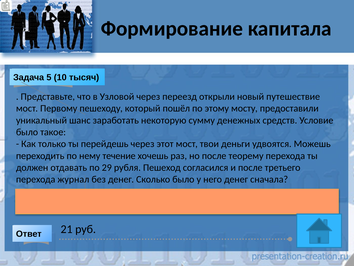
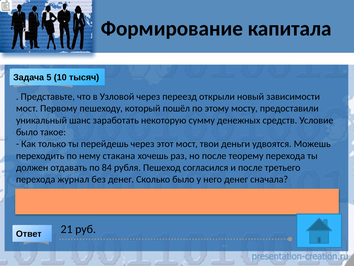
путешествие: путешествие -> зависимости (293, 96)
течение: течение -> стакана (119, 155)
29: 29 -> 84 (107, 167)
